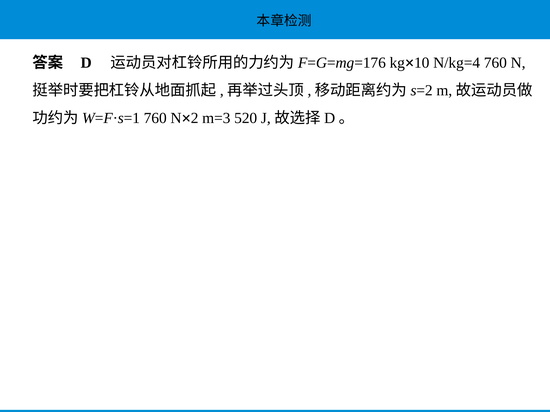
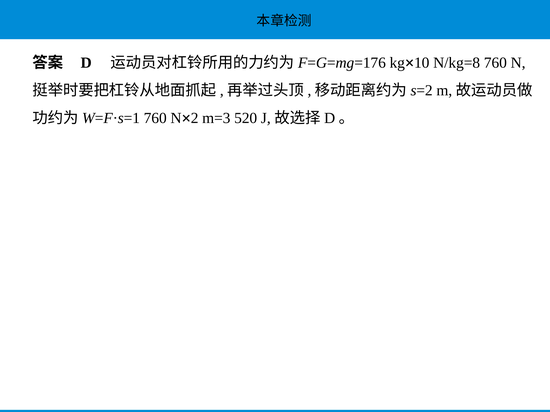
N/kg=4: N/kg=4 -> N/kg=8 (457, 63)
